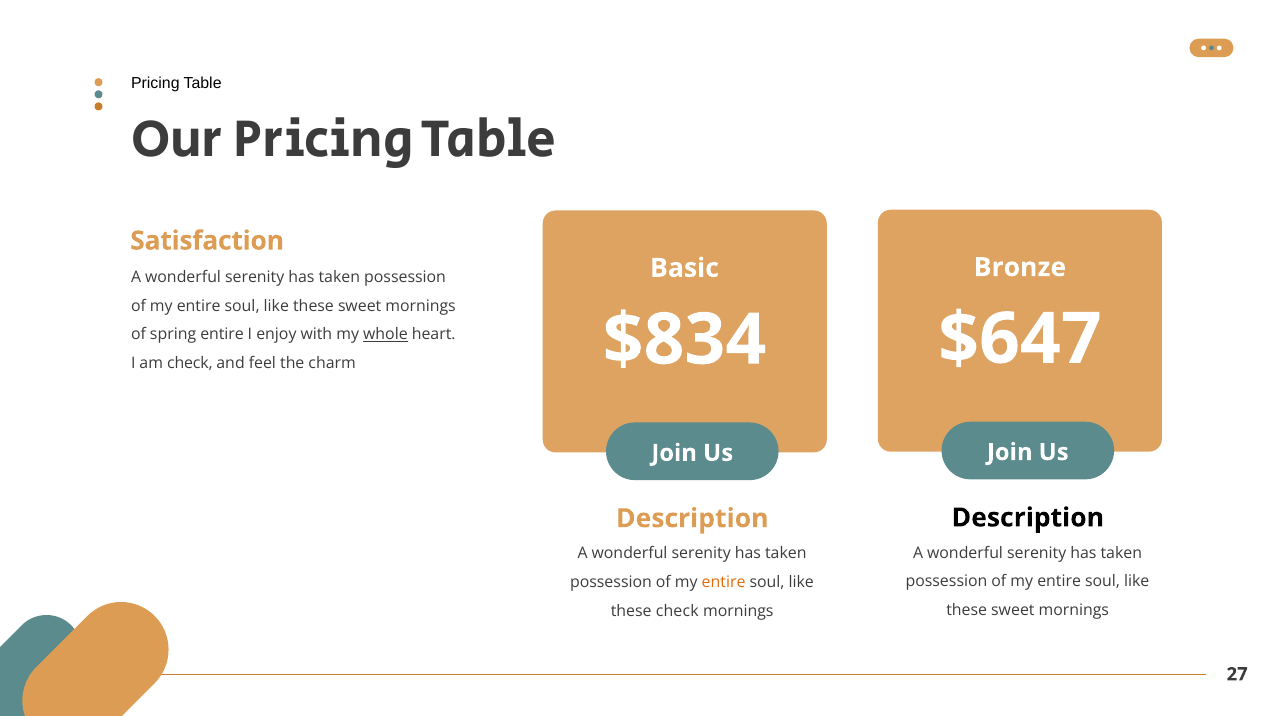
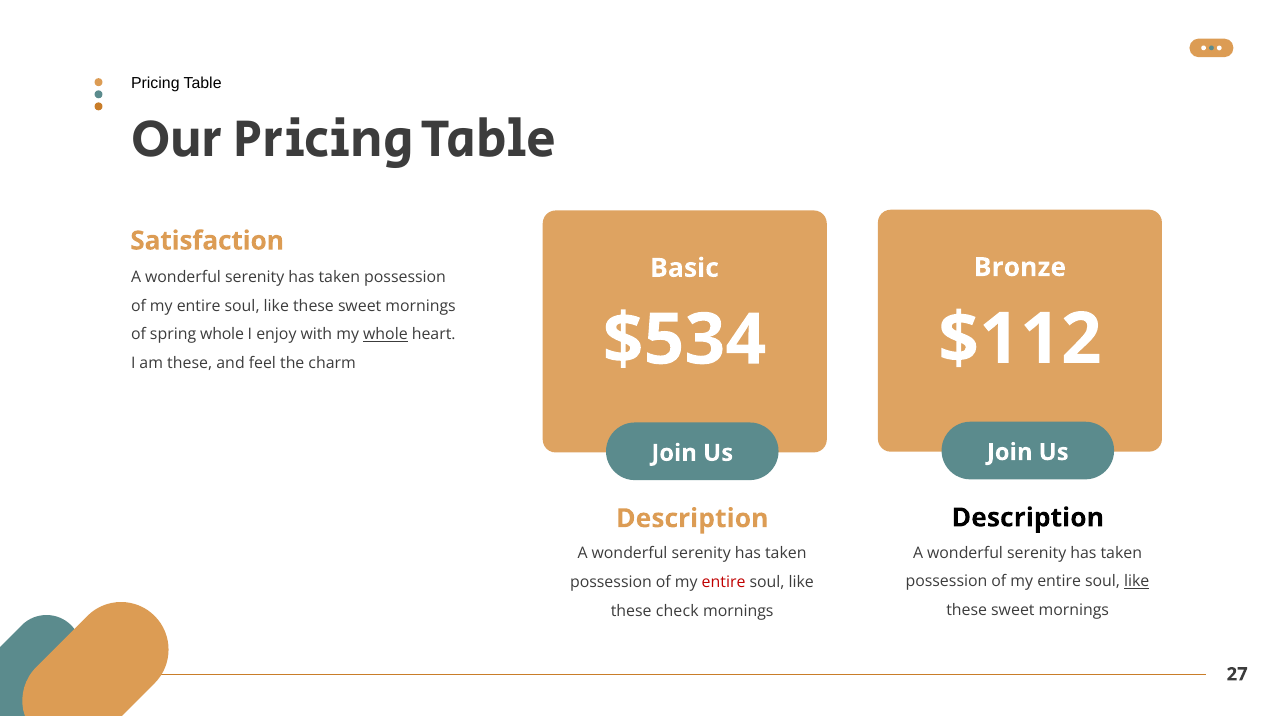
$647: $647 -> $112 (1020, 339)
$834: $834 -> $534 (684, 340)
spring entire: entire -> whole (222, 334)
am check: check -> these (190, 363)
like underline: none -> present (1137, 581)
entire colour: orange -> red (724, 582)
